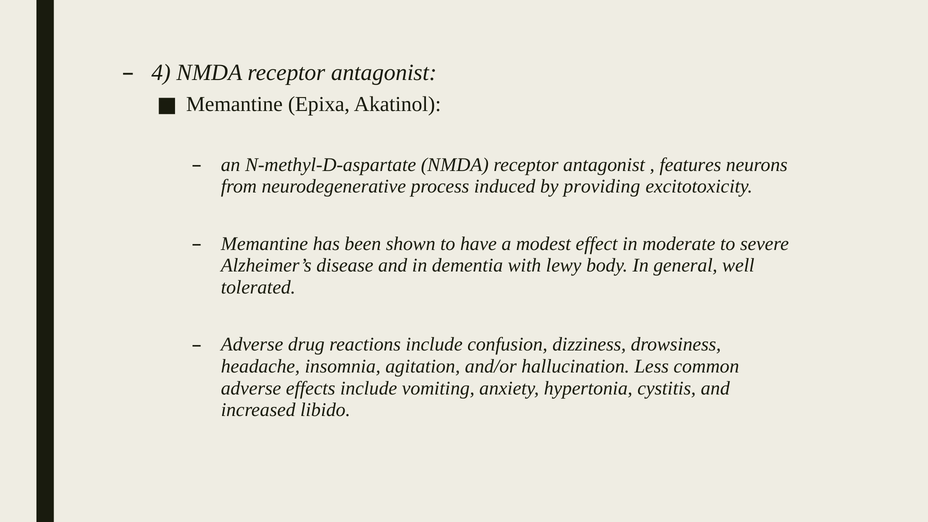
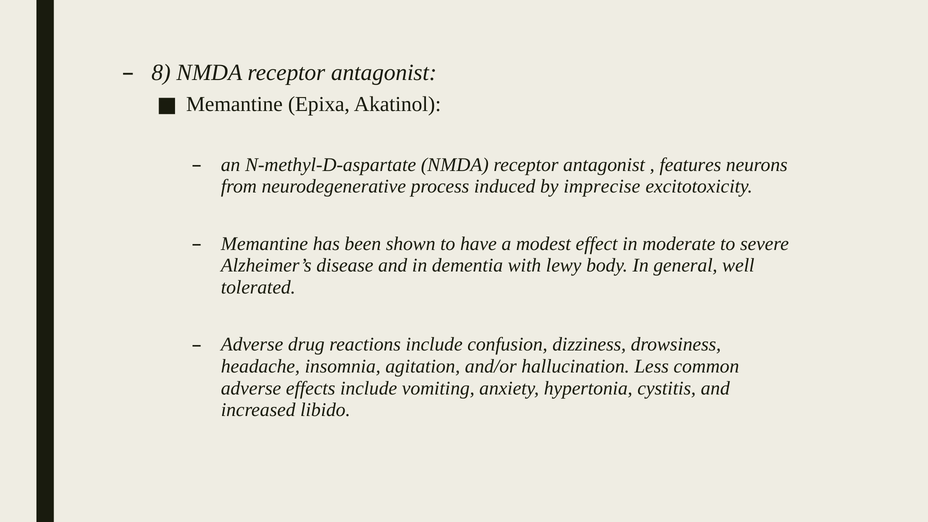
4: 4 -> 8 (161, 72)
providing: providing -> imprecise (602, 186)
